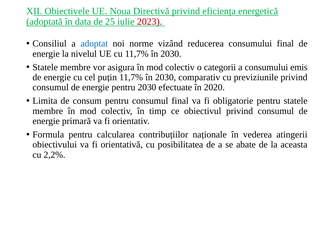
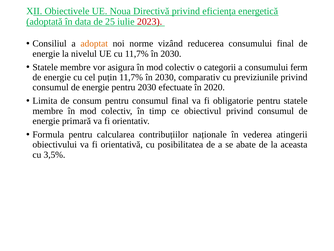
adoptat colour: blue -> orange (94, 44)
emis: emis -> ferm (299, 67)
2,2%: 2,2% -> 3,5% (54, 154)
